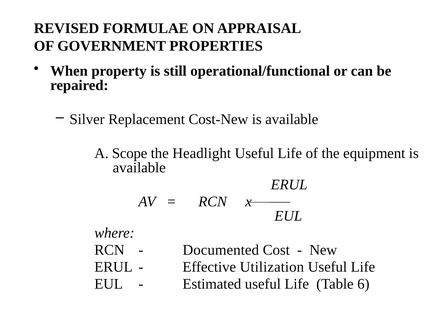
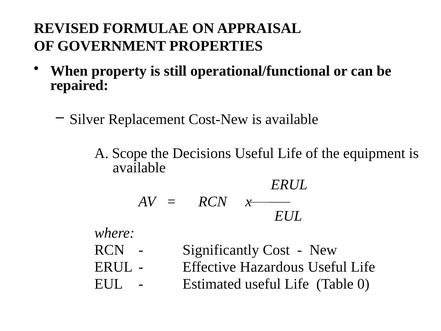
Headlight: Headlight -> Decisions (202, 153)
Documented: Documented -> Significantly (221, 250)
Utilization: Utilization -> Hazardous (272, 267)
6: 6 -> 0 (363, 284)
